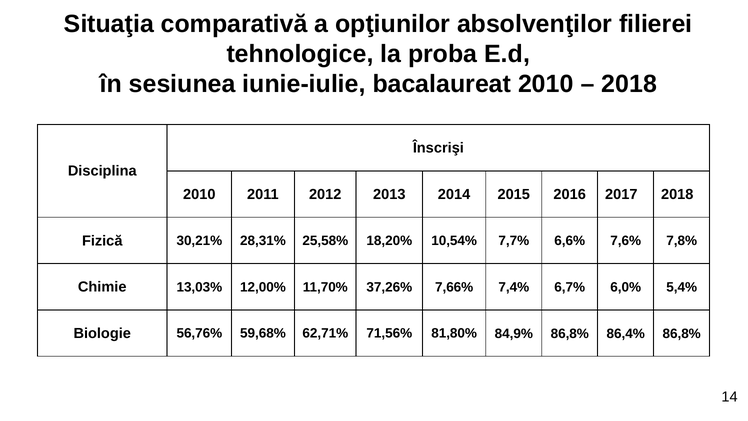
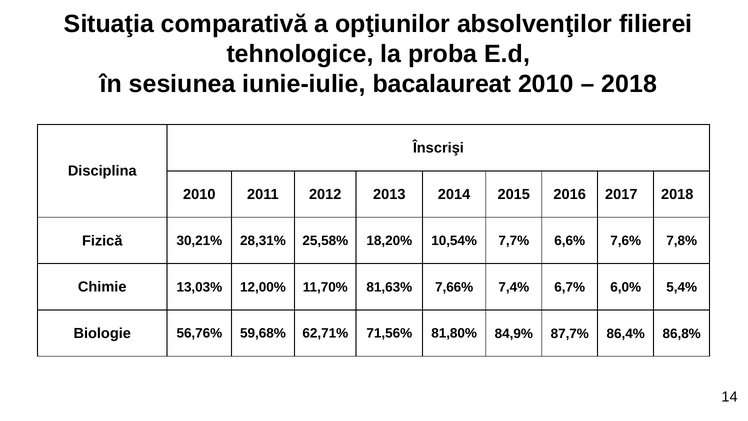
37,26%: 37,26% -> 81,63% (389, 287)
84,9% 86,8%: 86,8% -> 87,7% (570, 333)
